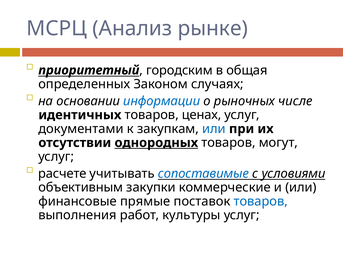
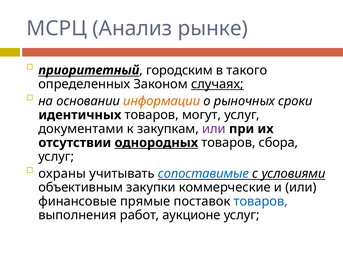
общая: общая -> такого (247, 70)
случаях underline: none -> present (217, 84)
информации colour: blue -> orange (162, 101)
числе: числе -> сроки (295, 101)
ценах: ценах -> могут (202, 115)
или colour: blue -> purple (214, 129)
могут: могут -> сбора (278, 143)
расчете: расчете -> охраны (62, 174)
культуры: культуры -> аукционе (191, 215)
